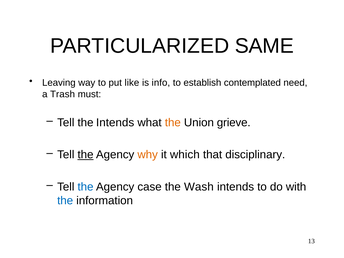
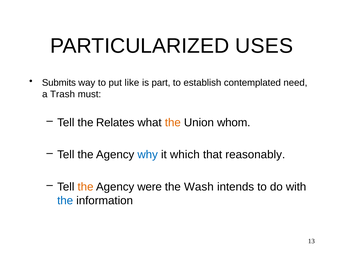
SAME: SAME -> USES (264, 46)
Leaving: Leaving -> Submits (59, 83)
info: info -> part (161, 83)
the Intends: Intends -> Relates (115, 123)
grieve: grieve -> whom (234, 123)
the underline: present -> none (86, 155)
why colour: orange -> blue (148, 155)
disciplinary: disciplinary -> reasonably (255, 155)
the colour: blue -> orange (86, 187)
case: case -> were (150, 187)
